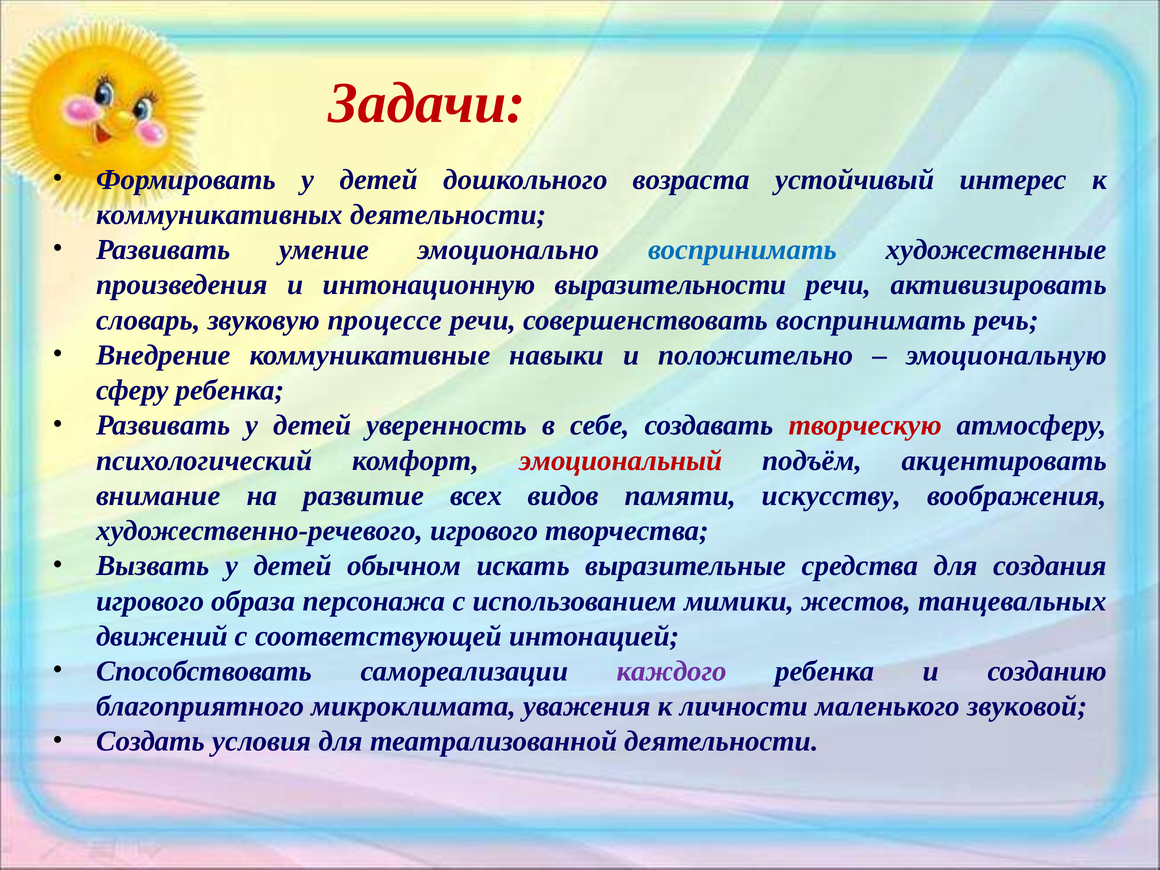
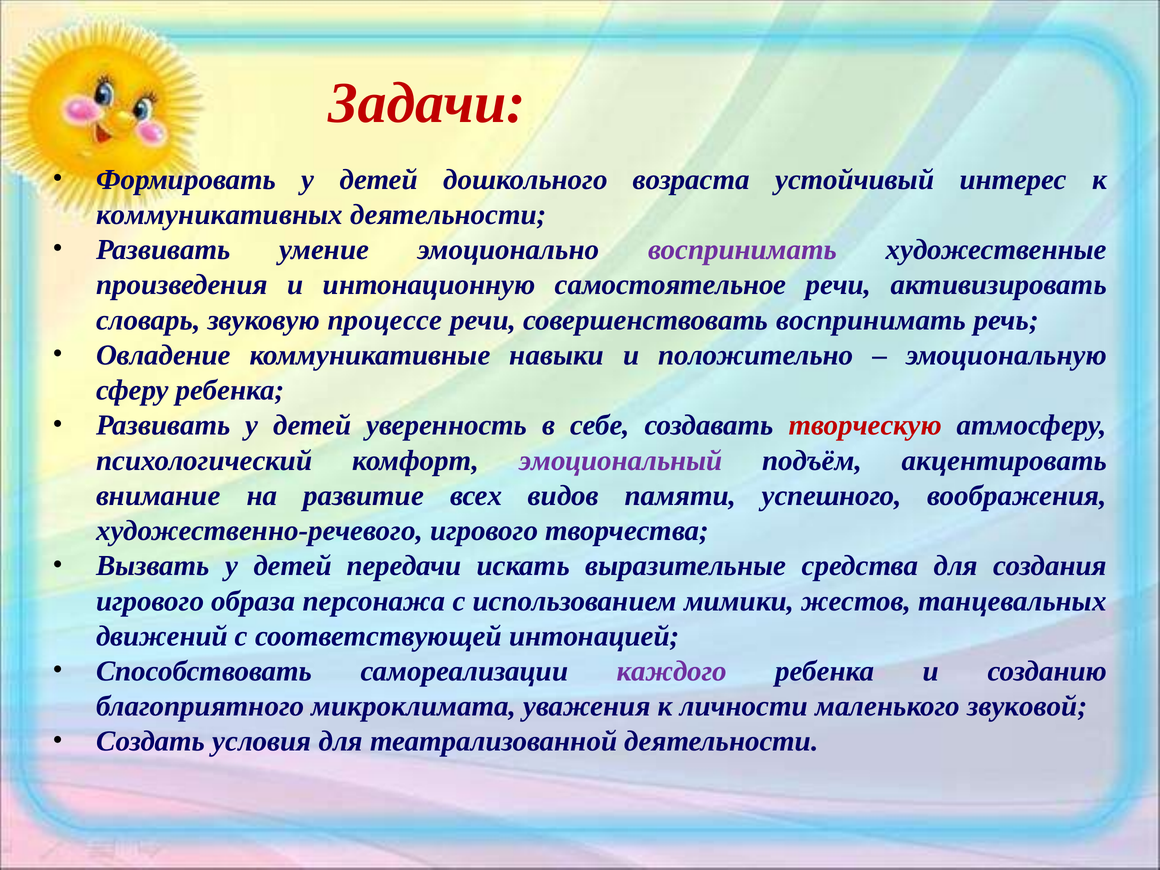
воспринимать colour: blue -> purple (742, 250)
выразительности: выразительности -> самостоятельное (671, 285)
Внедрение: Внедрение -> Овладение (163, 355)
эмоциональный colour: red -> purple (621, 460)
искусству: искусству -> успешного (832, 496)
обычном: обычном -> передачи (404, 566)
